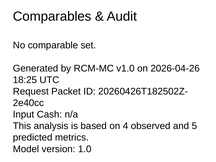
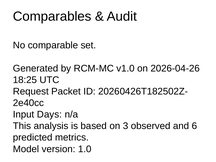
Cash: Cash -> Days (49, 114)
4: 4 -> 3 (126, 126)
5: 5 -> 6 (194, 126)
